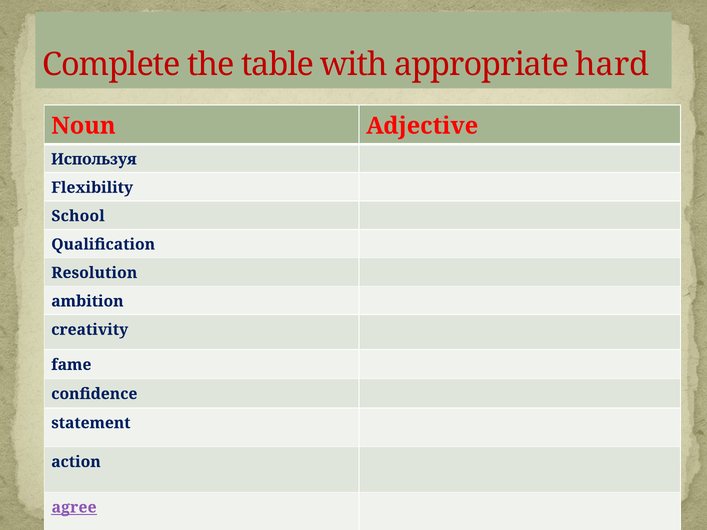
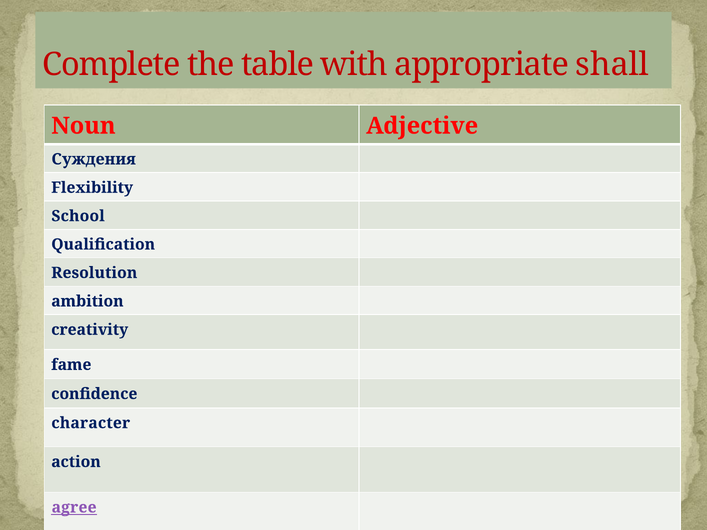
hard: hard -> shall (612, 65)
Используя: Используя -> Суждения (94, 159)
statement: statement -> character (91, 423)
